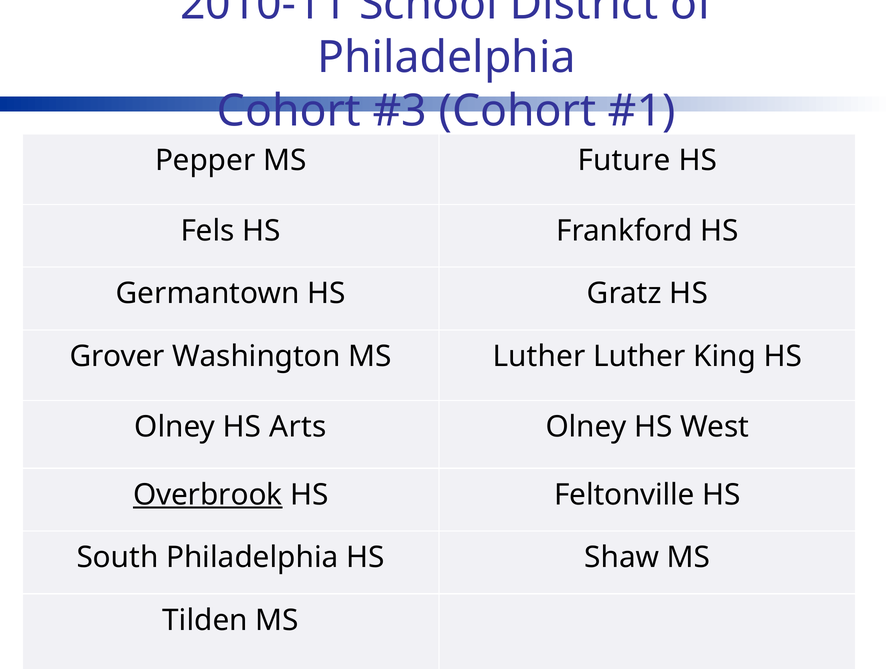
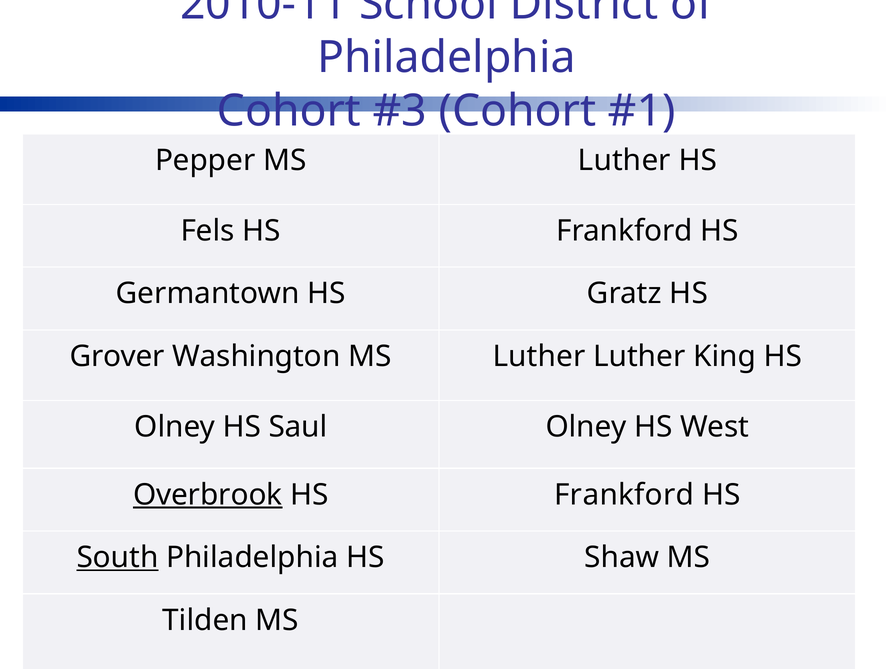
Future: Future -> Luther (624, 160)
Arts: Arts -> Saul (298, 427)
Feltonville: Feltonville -> Frankford (624, 495)
South underline: none -> present (118, 558)
